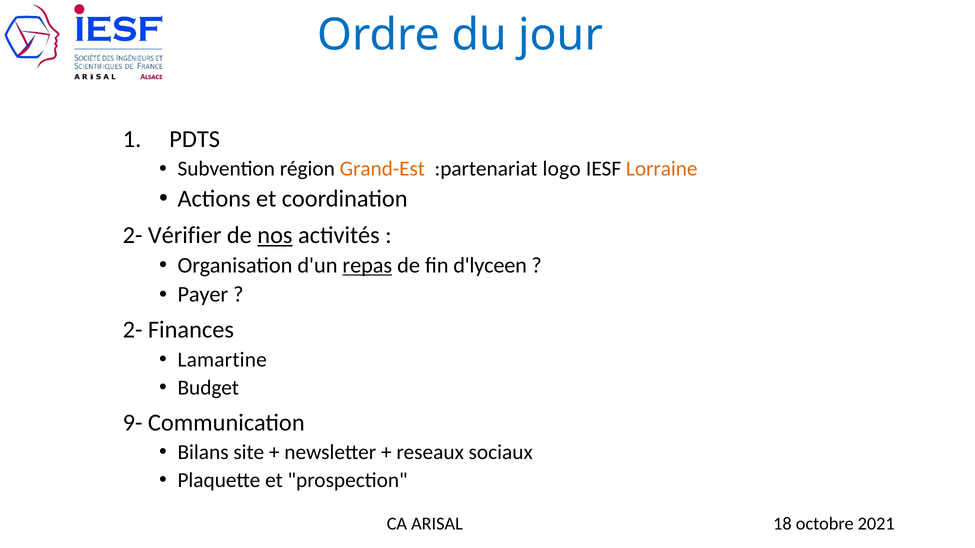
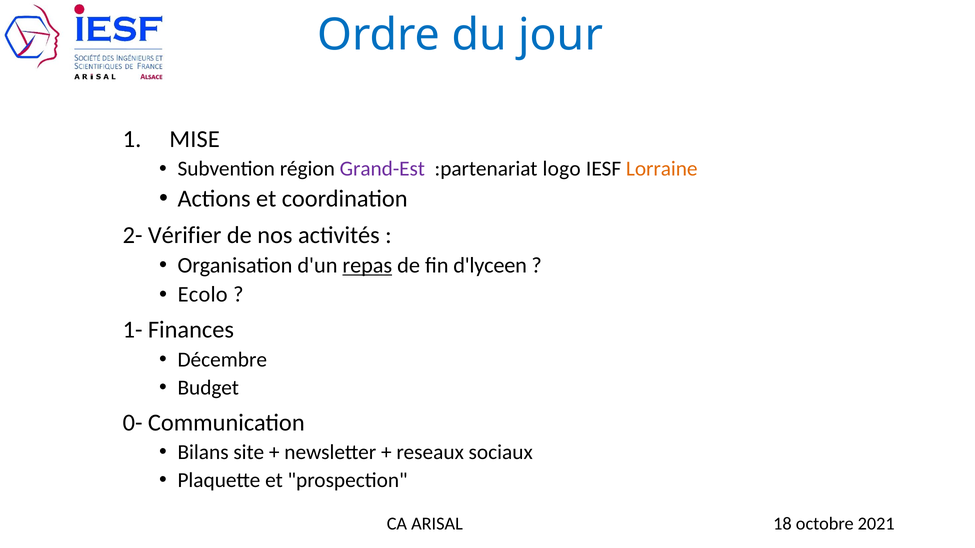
PDTS: PDTS -> MISE (195, 139)
Grand-Est colour: orange -> purple (382, 169)
nos underline: present -> none (275, 235)
Payer: Payer -> Ecolo (203, 295)
2-: 2- -> 1- (133, 330)
Lamartine: Lamartine -> Décembre (222, 360)
9-: 9- -> 0- (133, 423)
